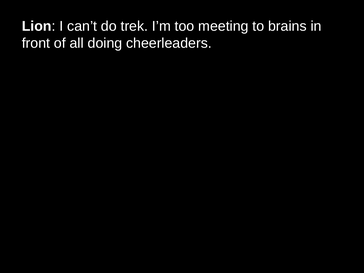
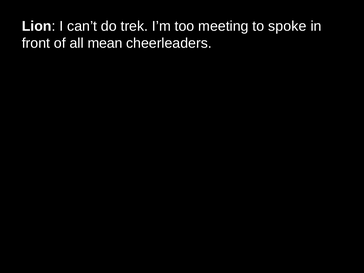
brains: brains -> spoke (287, 26)
doing: doing -> mean (105, 43)
